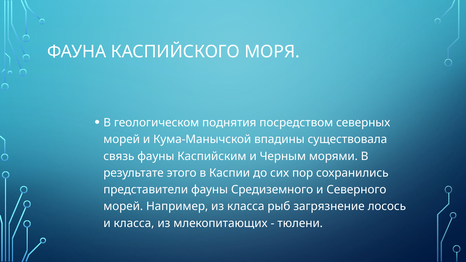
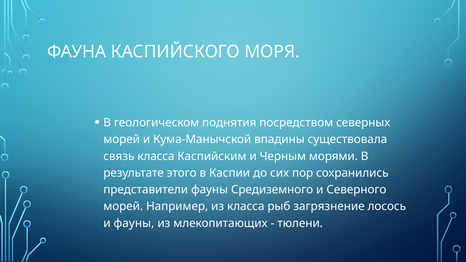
связь фауны: фауны -> класса (156, 156)
и класса: класса -> фауны (134, 223)
